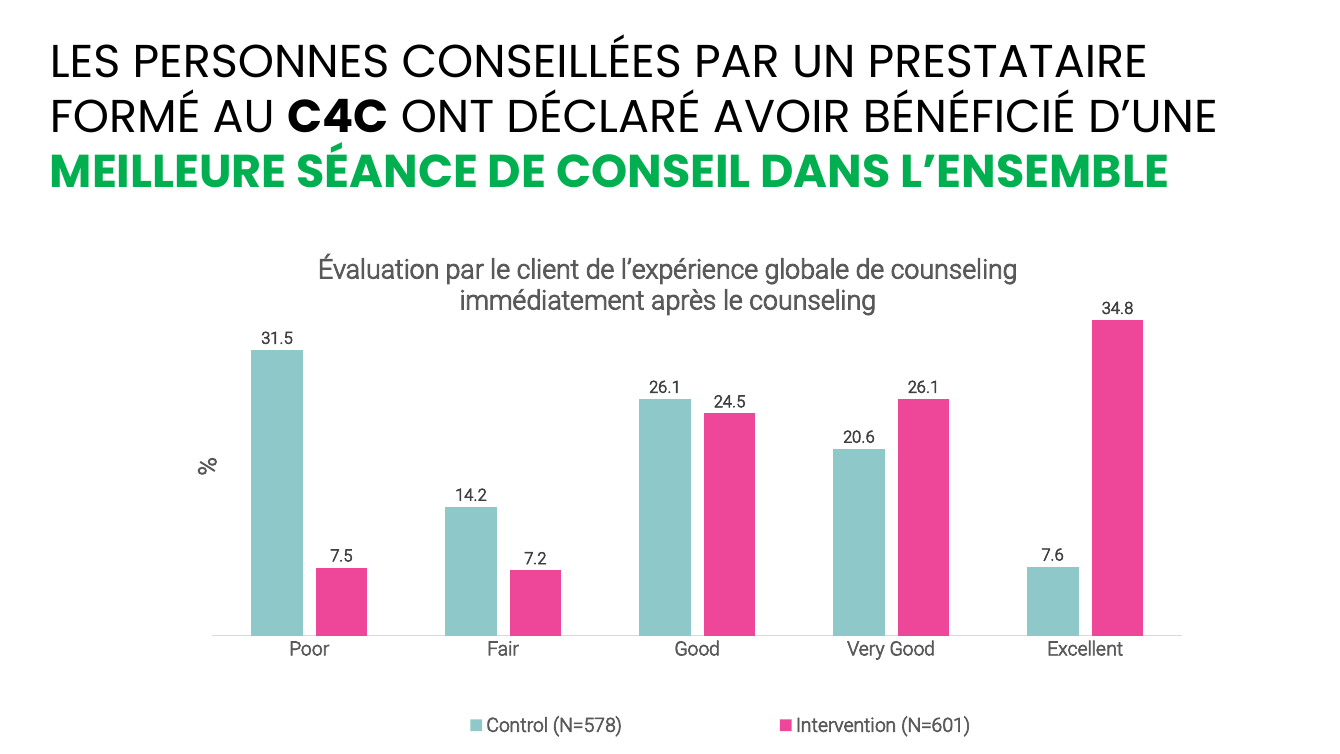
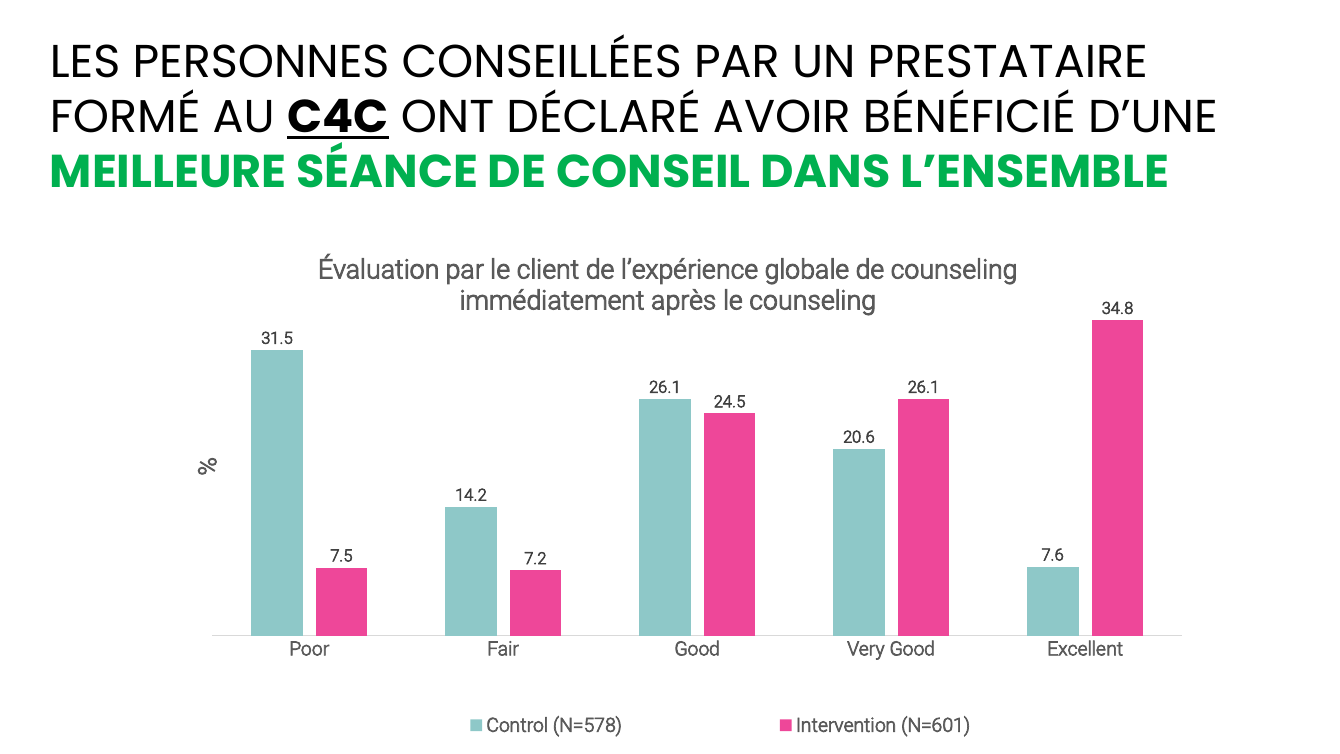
C4C underline: none -> present (338, 117)
